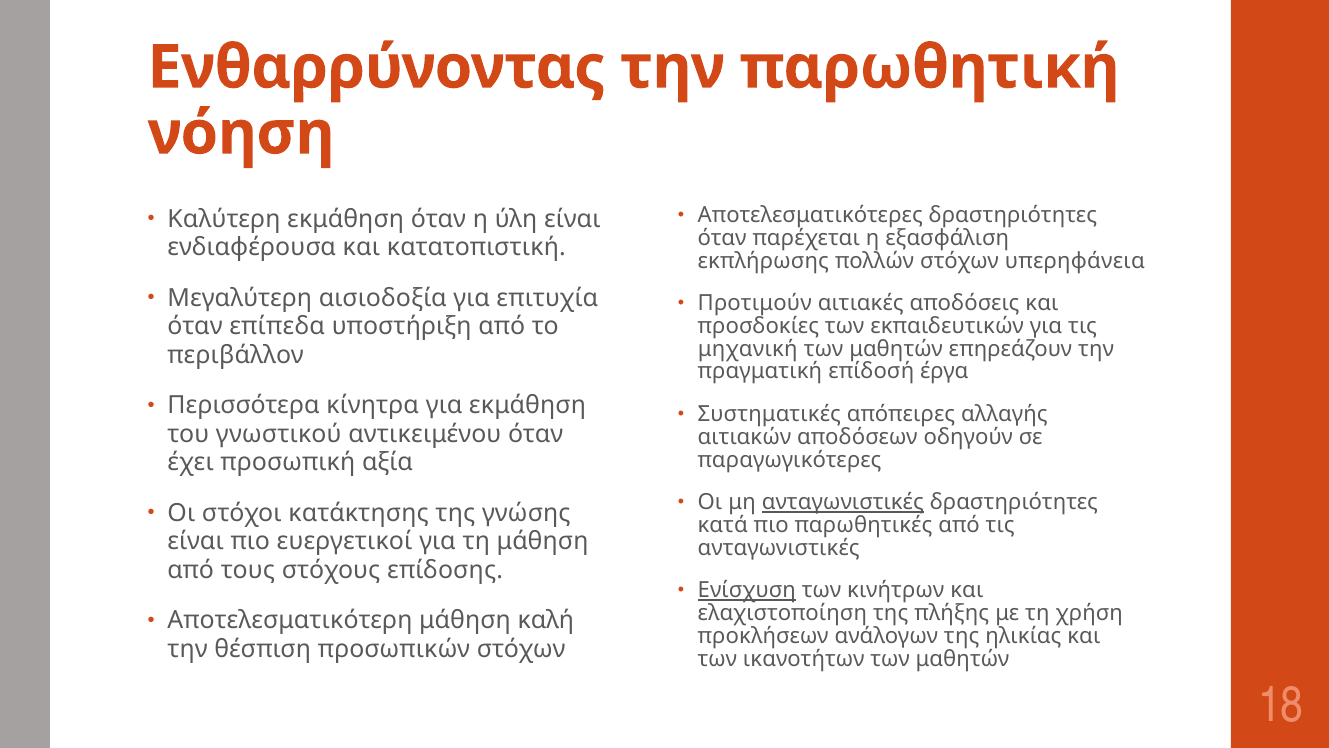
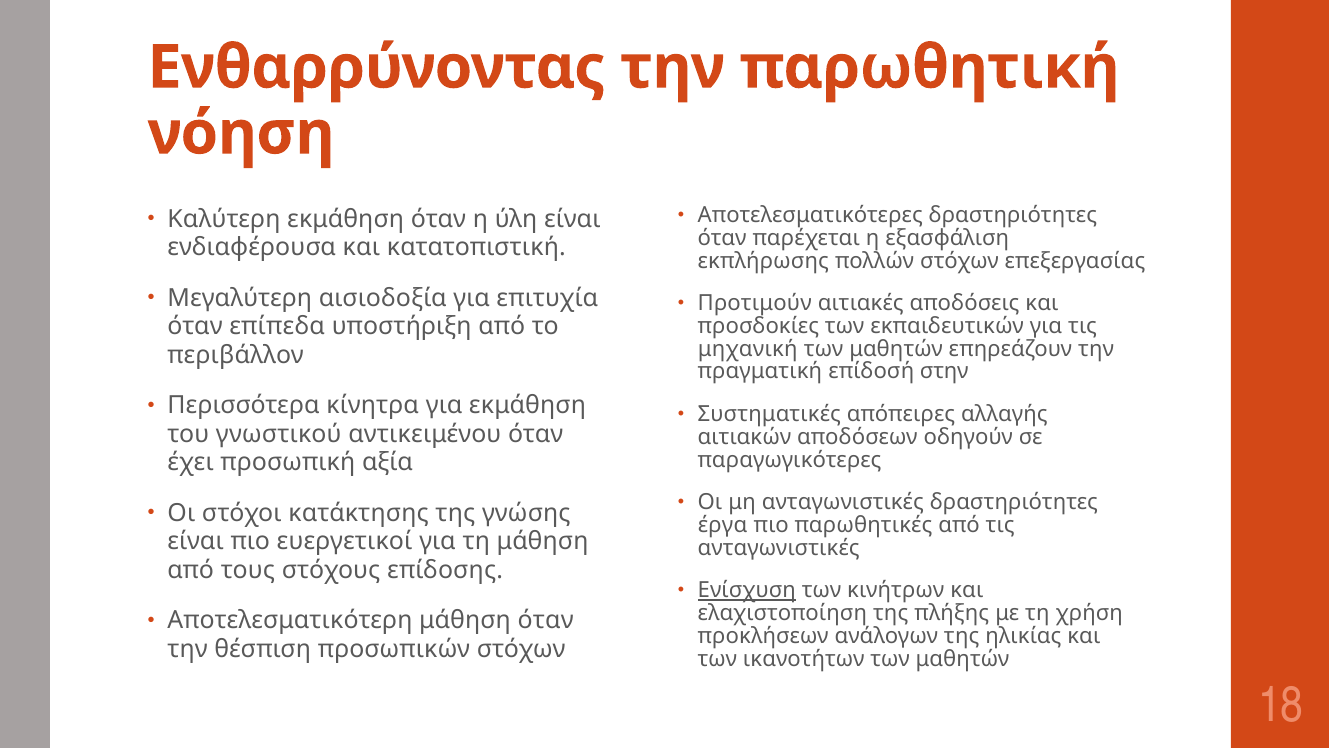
υπερηφάνεια: υπερηφάνεια -> επεξεργασίας (1075, 261)
έργα: έργα -> στην (944, 371)
ανταγωνιστικές underline: present -> none (843, 502)
κατά: κατά -> έργα (723, 525)
μάθηση καλή: καλή -> όταν (546, 620)
